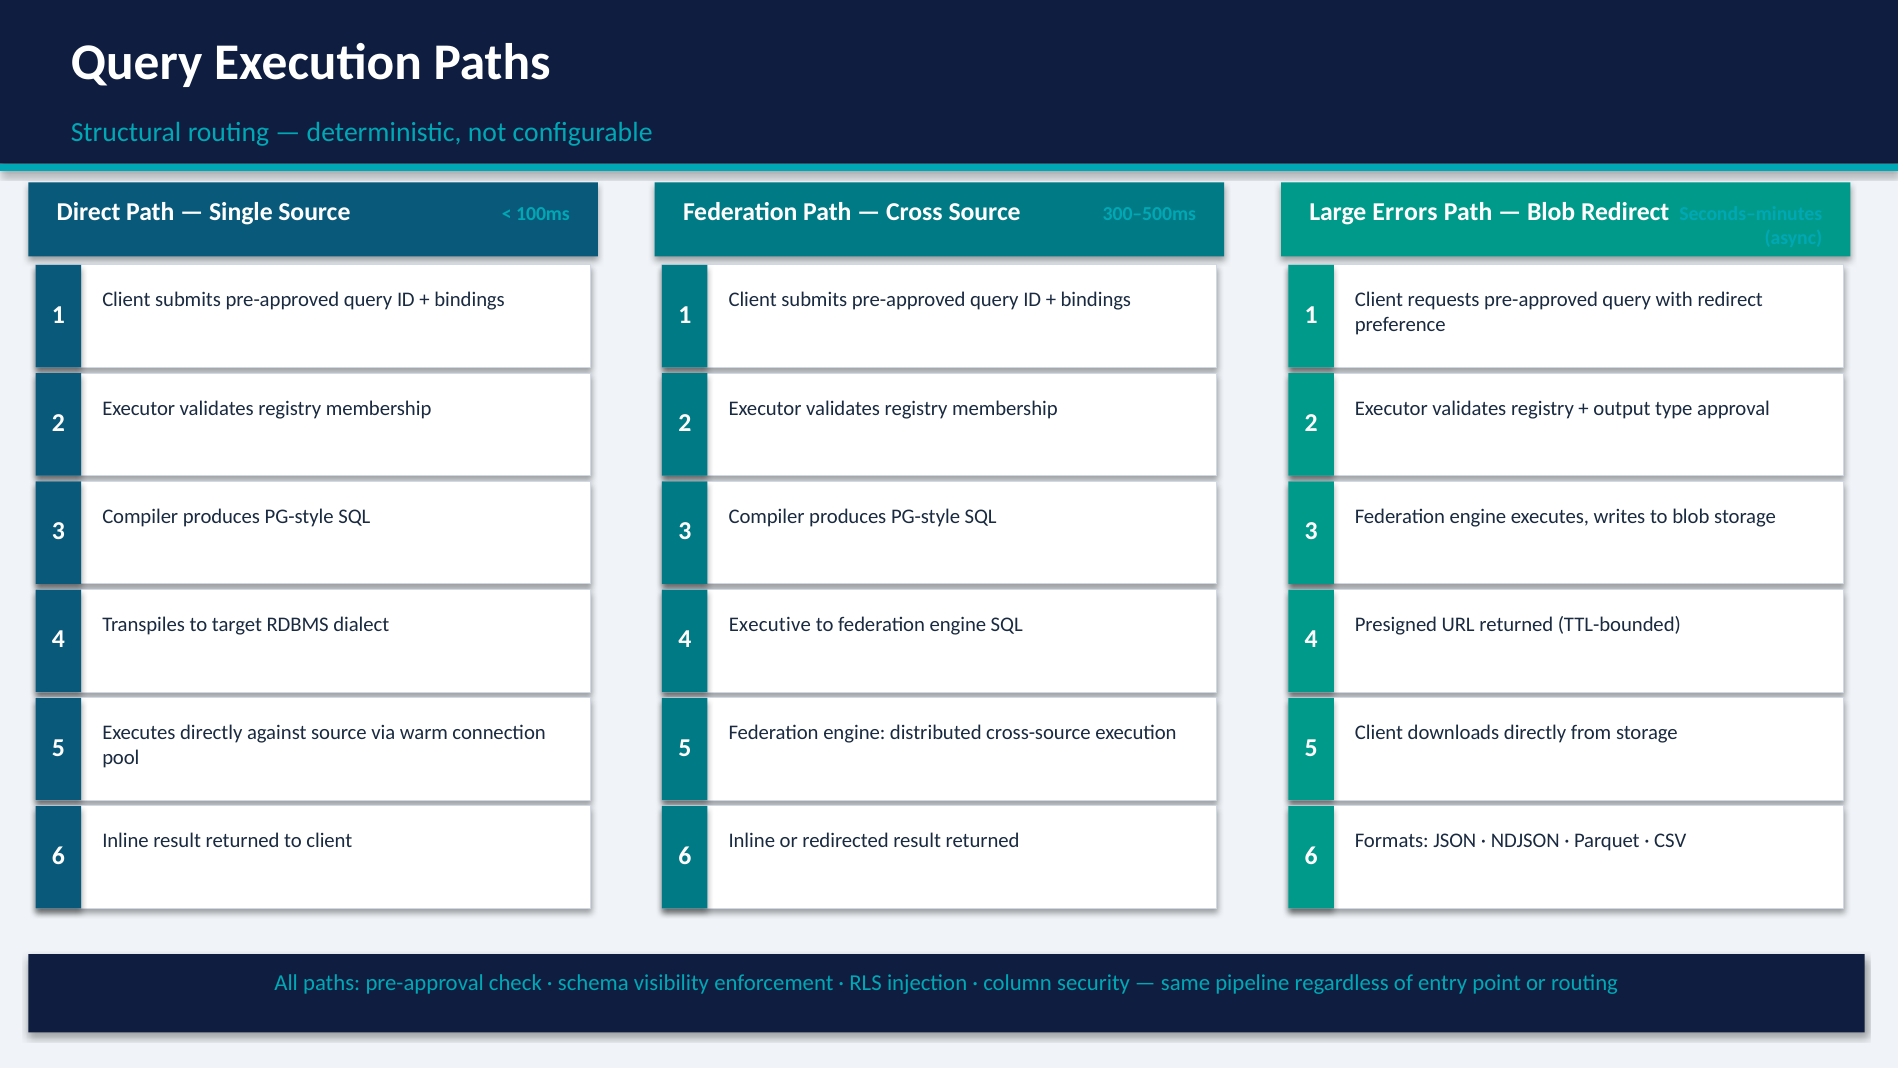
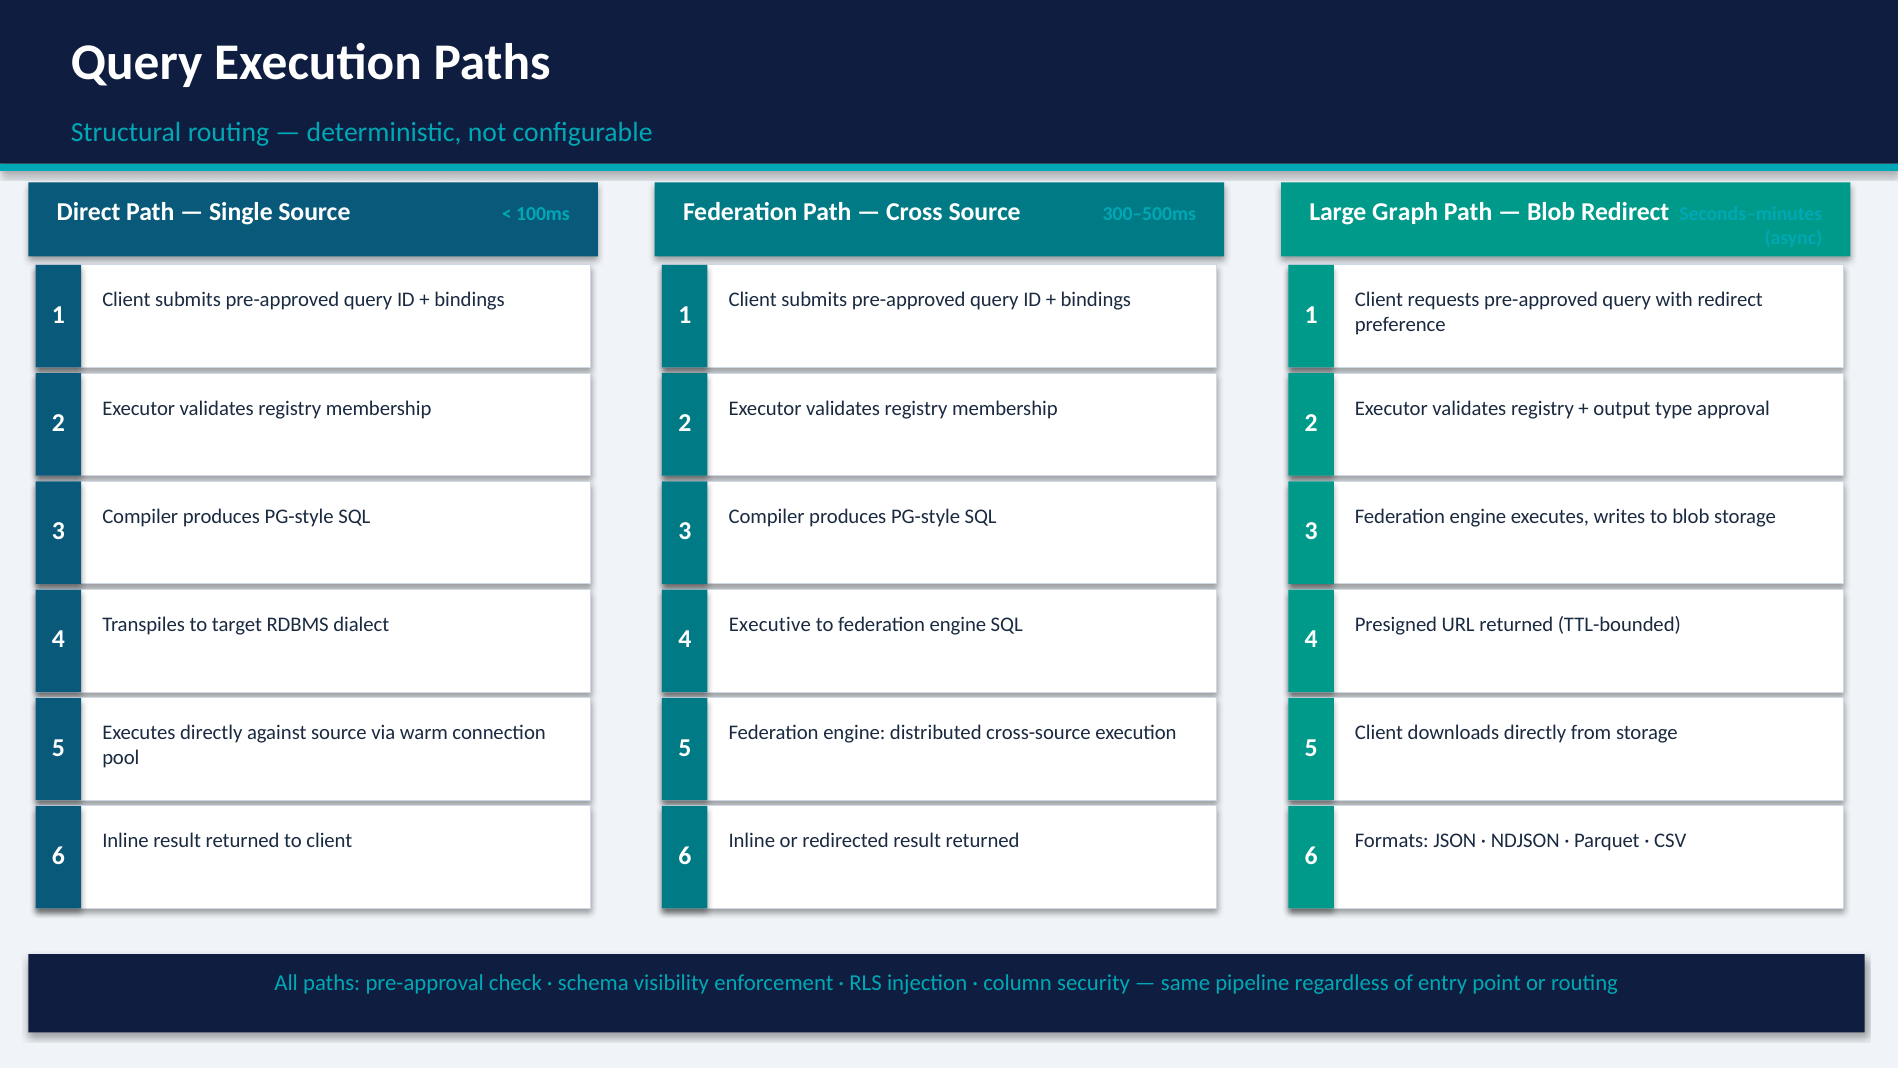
Errors: Errors -> Graph (1405, 212)
